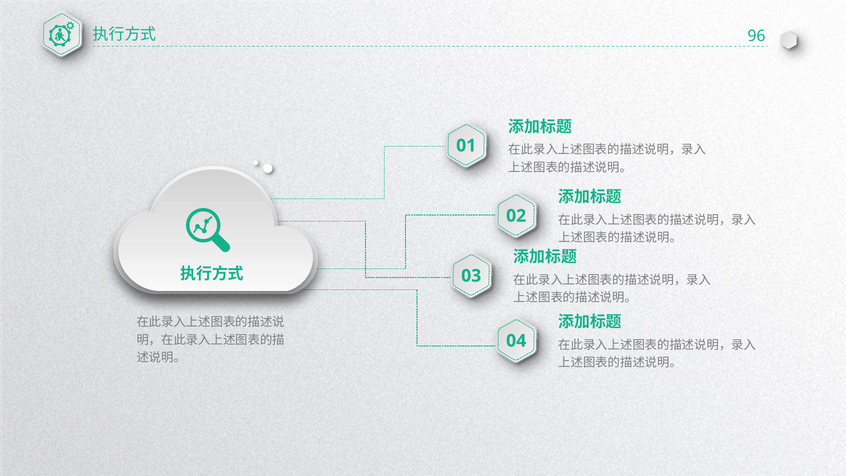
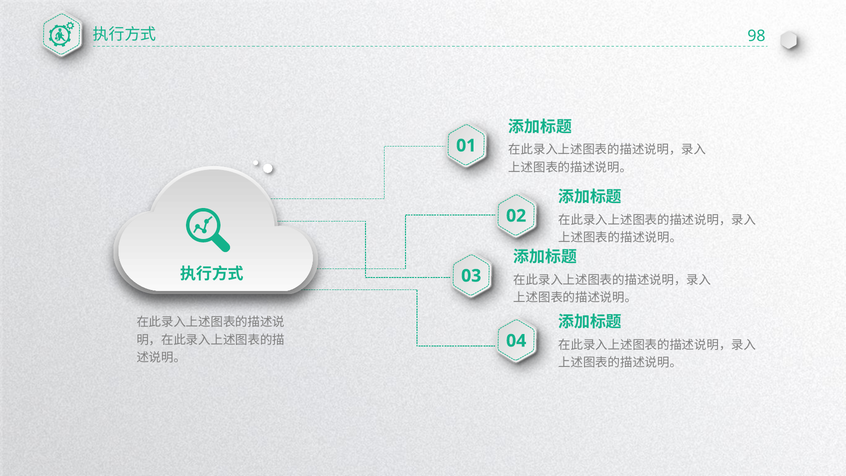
96: 96 -> 98 (757, 36)
